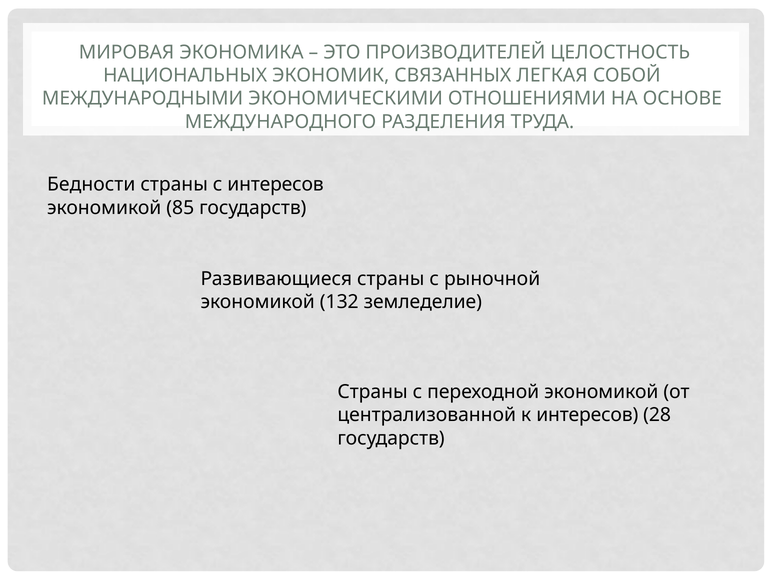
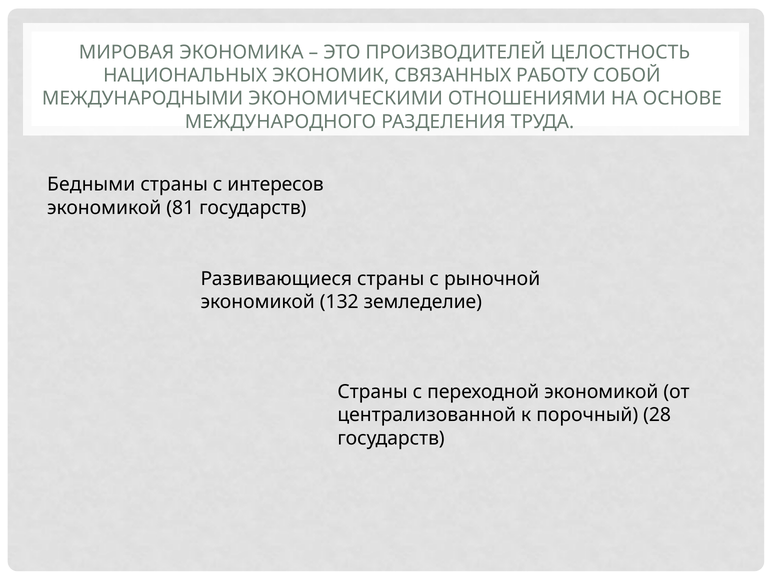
ЛЕГКАЯ: ЛЕГКАЯ -> РАБОТУ (552, 75)
Бедности: Бедности -> Бедными (91, 185)
85: 85 -> 81 (180, 208)
к интересов: интересов -> порочный (587, 415)
